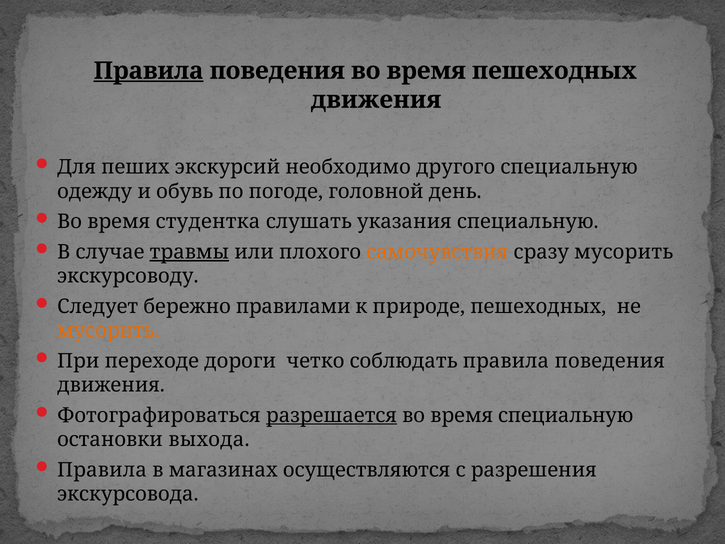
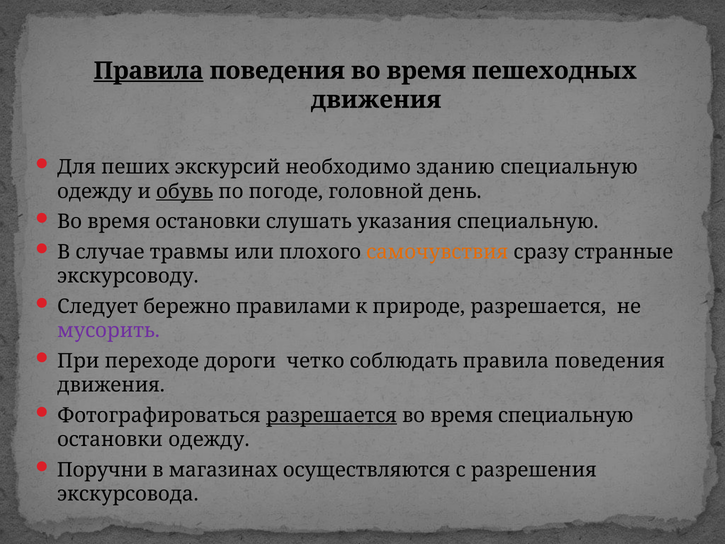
другого: другого -> зданию (456, 167)
обувь underline: none -> present (185, 191)
время студентка: студентка -> остановки (208, 222)
травмы underline: present -> none (189, 252)
сразу мусорить: мусорить -> странные (624, 252)
природе пешеходных: пешеходных -> разрешается (538, 306)
мусорить colour: orange -> purple (109, 331)
остановки выхода: выхода -> одежду (209, 439)
Правила: Правила -> Поручни (102, 470)
